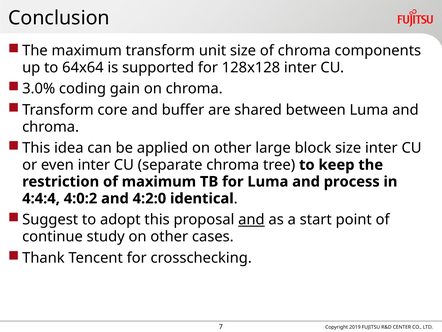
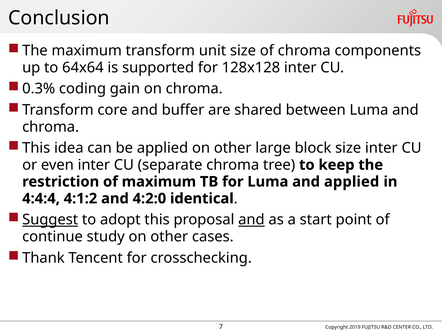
3.0%: 3.0% -> 0.3% (39, 89)
and process: process -> applied (352, 181)
4:0:2: 4:0:2 -> 4:1:2 (80, 198)
Suggest underline: none -> present (50, 219)
